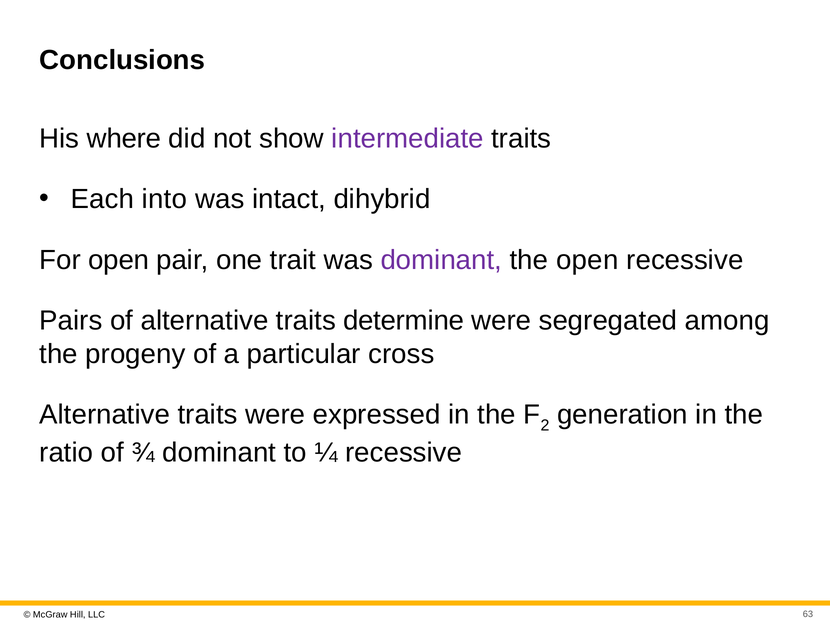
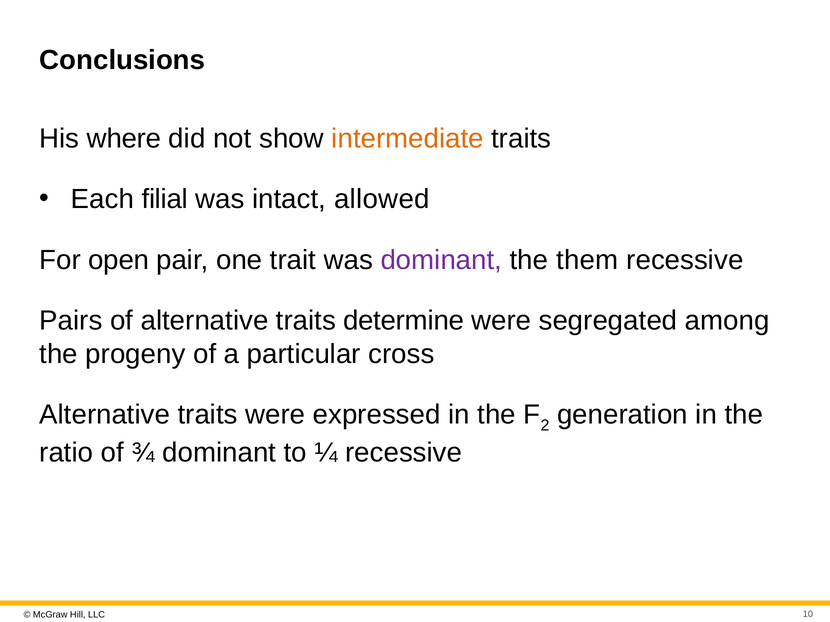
intermediate colour: purple -> orange (408, 139)
into: into -> filial (165, 199)
dihybrid: dihybrid -> allowed (382, 199)
the open: open -> them (587, 260)
63: 63 -> 10 (808, 615)
